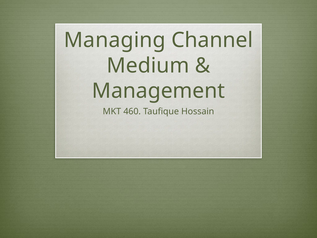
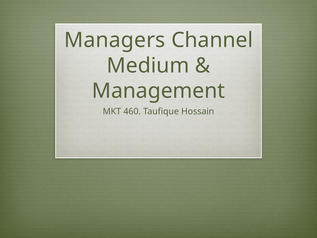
Managing: Managing -> Managers (115, 40)
